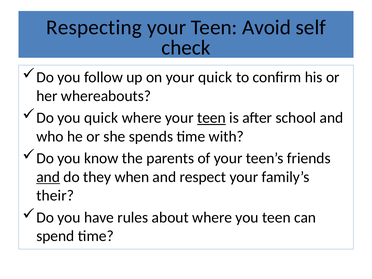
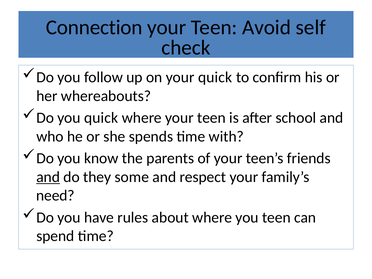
Respecting: Respecting -> Connection (94, 27)
teen underline: present -> none (211, 118)
when: when -> some (132, 177)
their: their -> need (55, 196)
